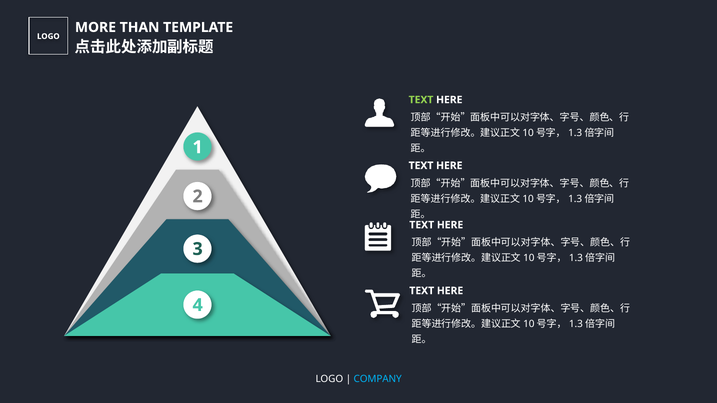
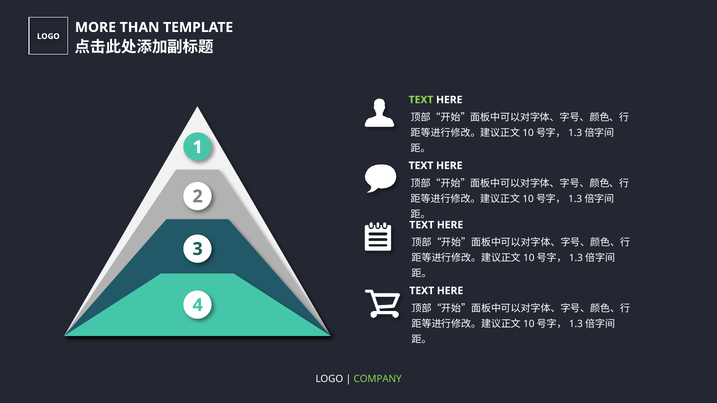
COMPANY colour: light blue -> light green (378, 379)
